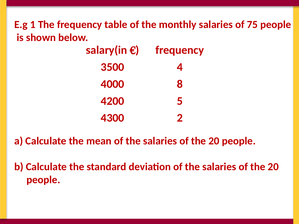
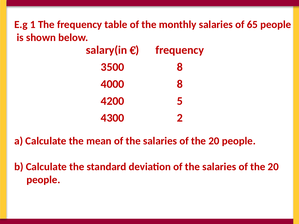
75: 75 -> 65 (252, 25)
3500 4: 4 -> 8 (180, 67)
